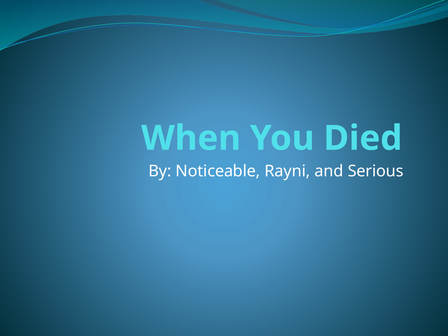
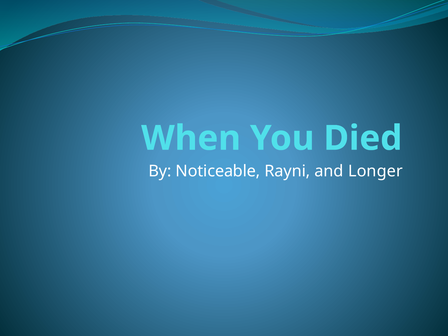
Serious: Serious -> Longer (375, 171)
